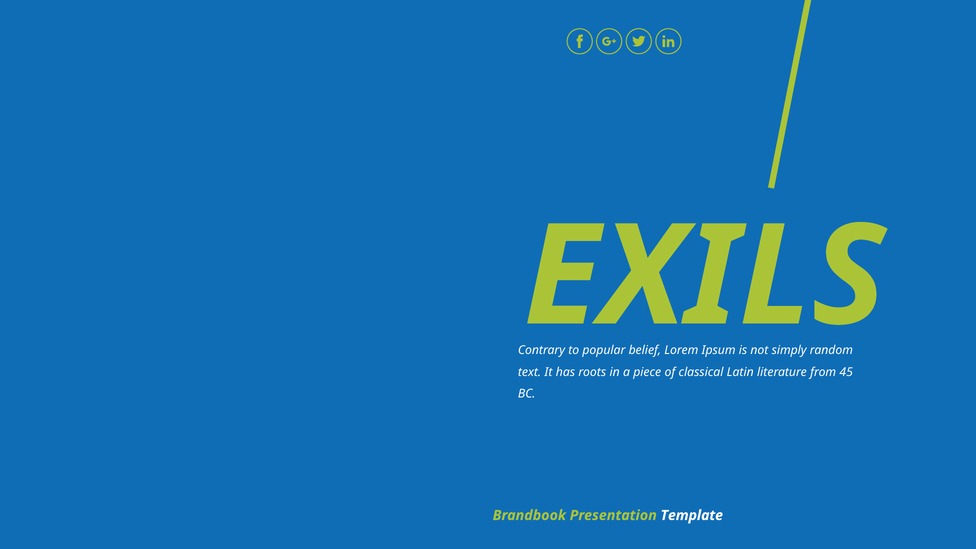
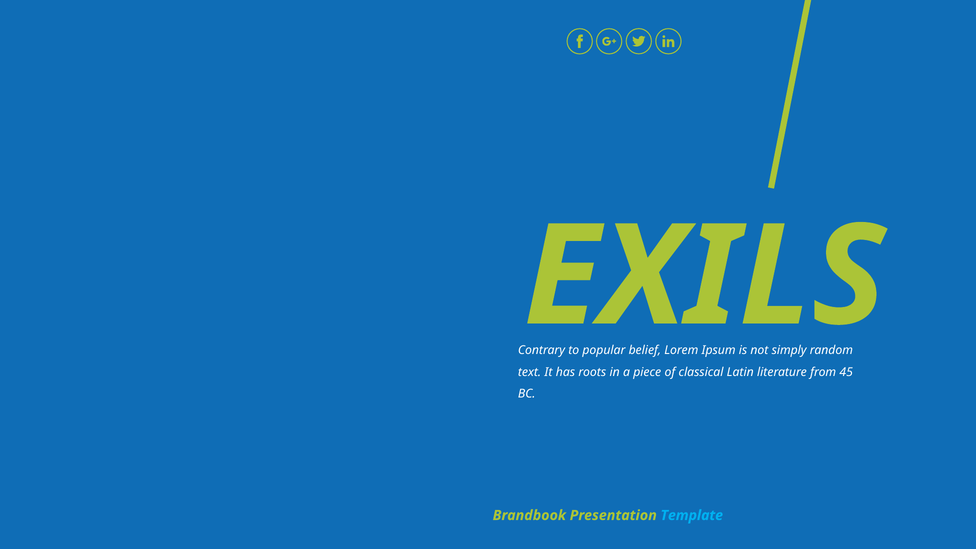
Template colour: white -> light blue (692, 515)
